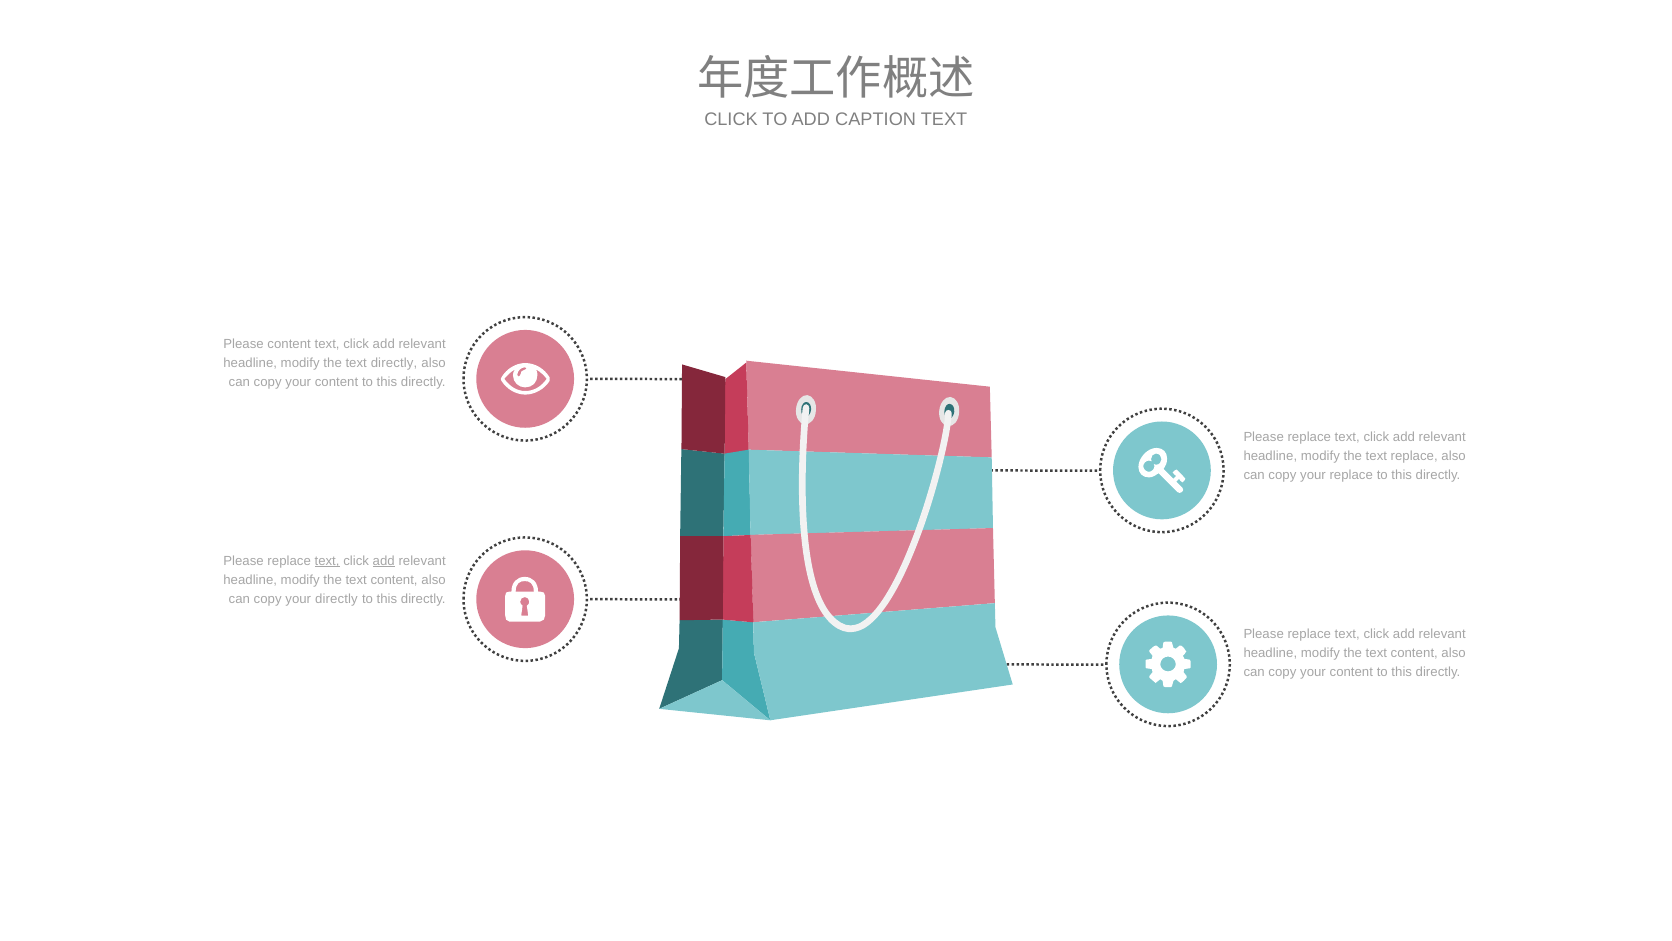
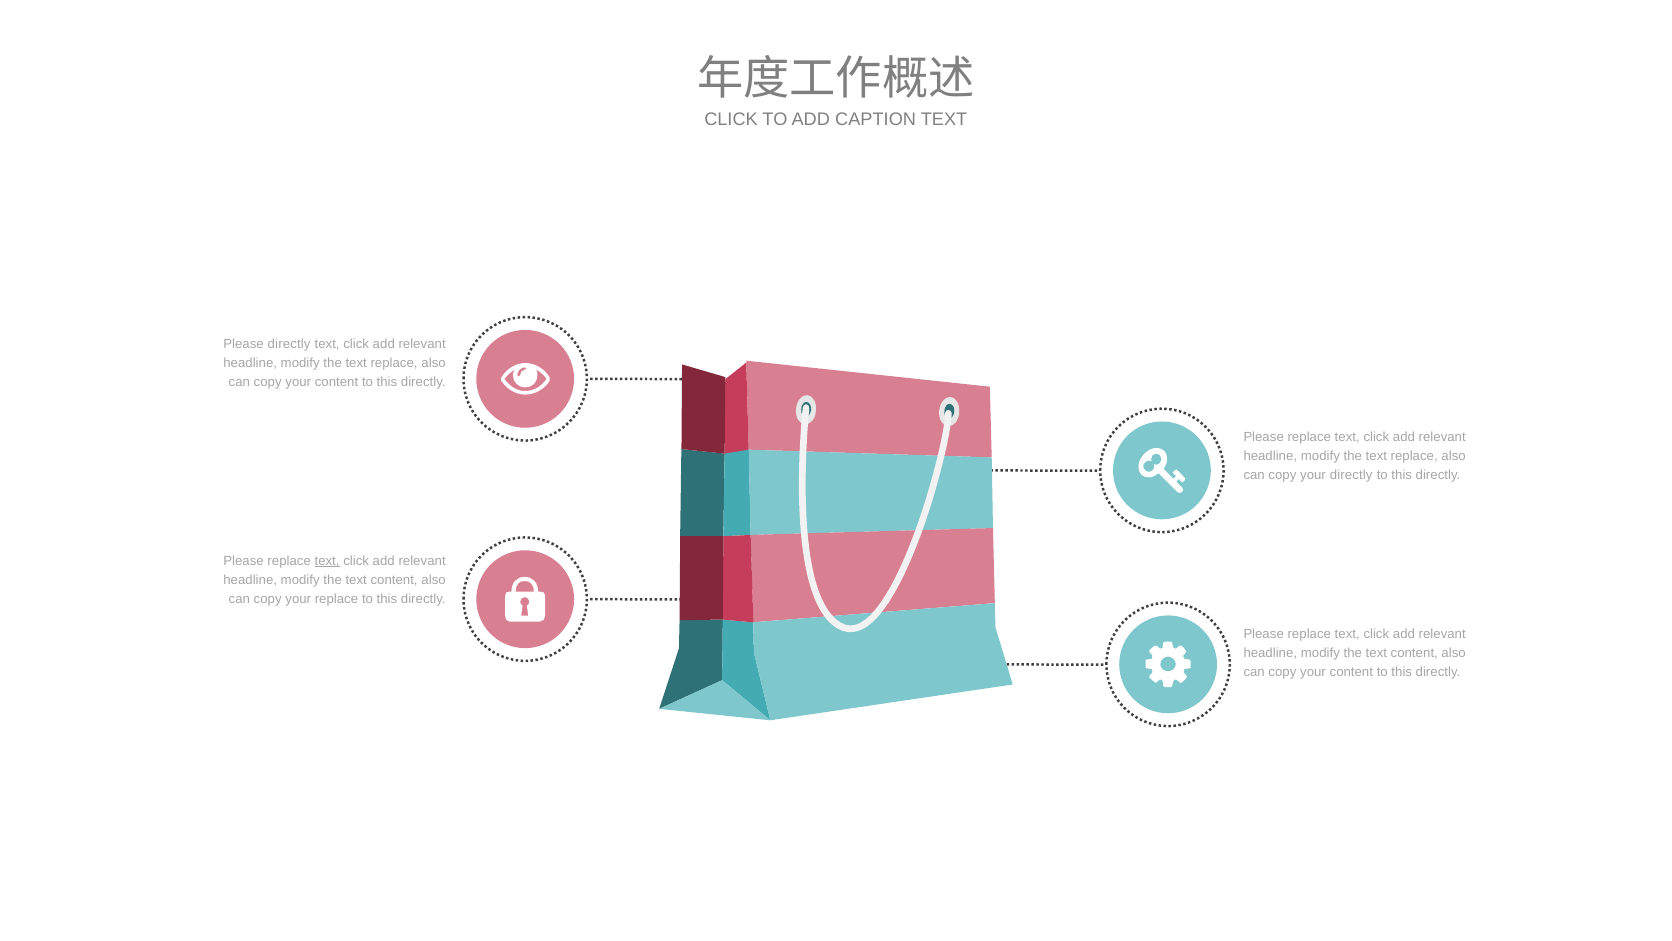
Please content: content -> directly (289, 344)
directly: directly -> replace (394, 363)
your replace: replace -> directly (1351, 475)
add underline: present -> none (384, 561)
your directly: directly -> replace (336, 599)
